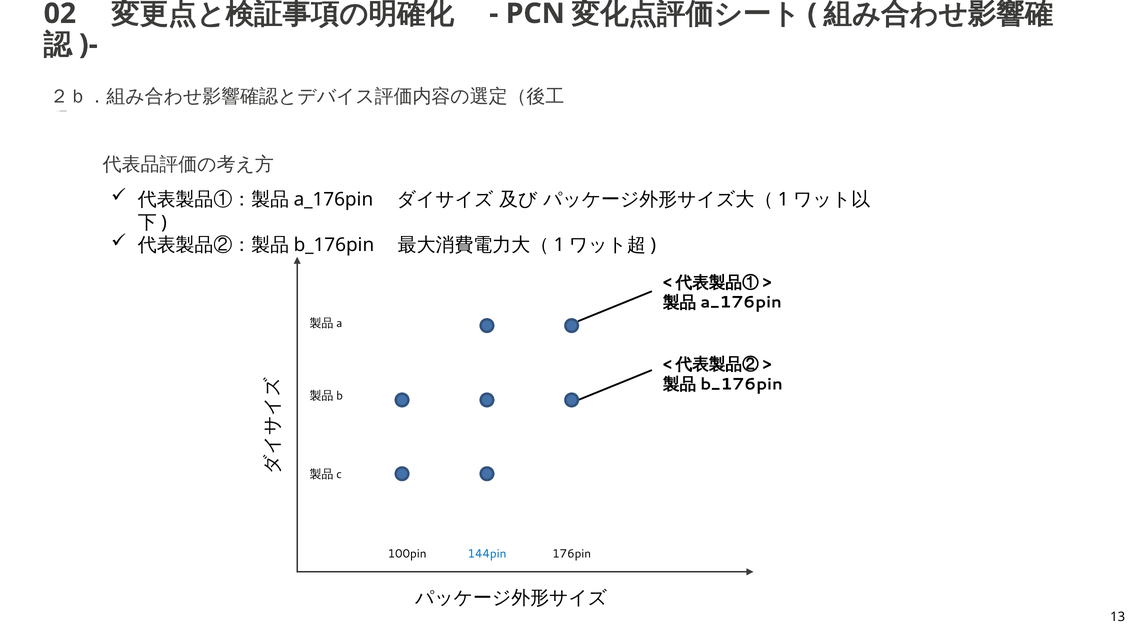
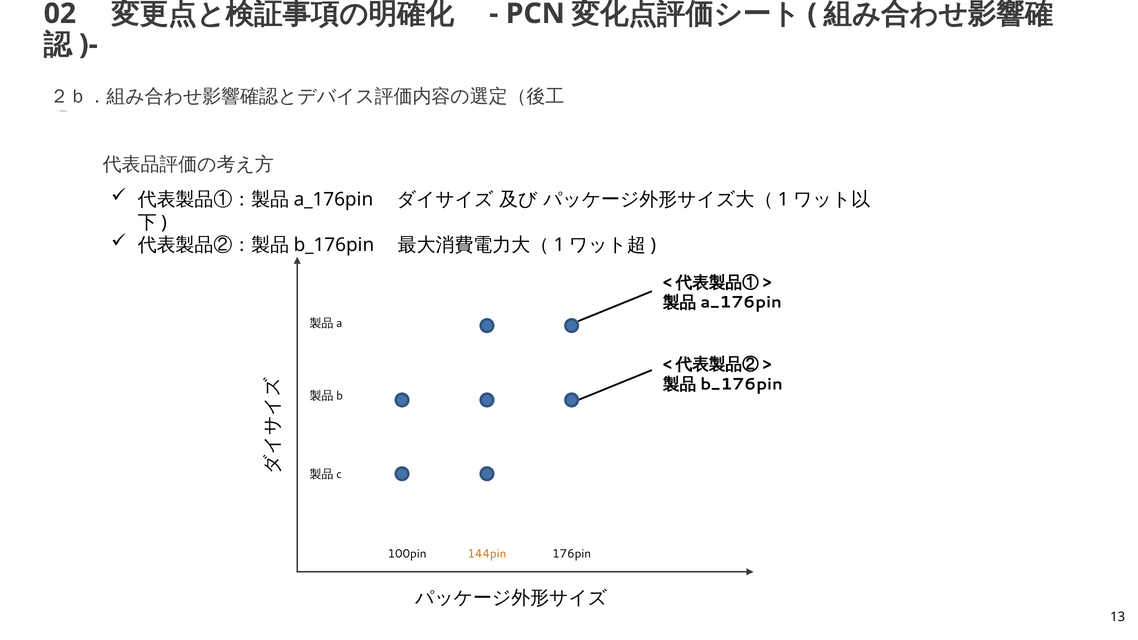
144pin colour: blue -> orange (487, 554)
